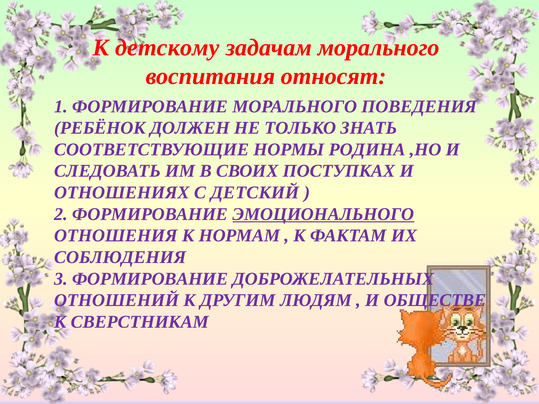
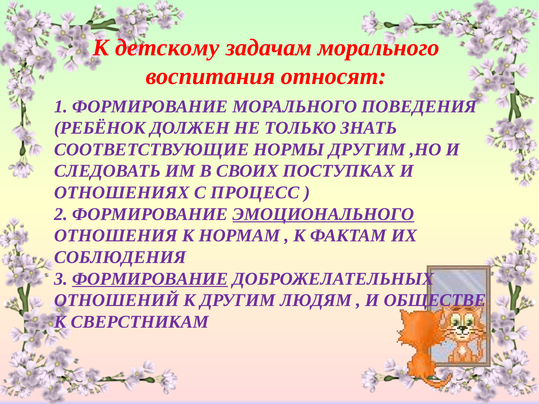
НОРМЫ РОДИНА: РОДИНА -> ДРУГИМ (367, 150)
ДЕТСКИЙ: ДЕТСКИЙ -> ПРОЦЕСС (255, 193)
ФОРМИРОВАНИЕ underline: none -> present (150, 279)
